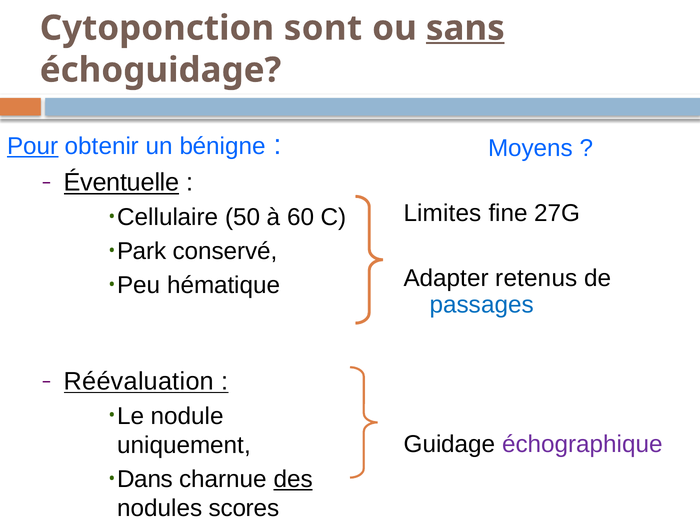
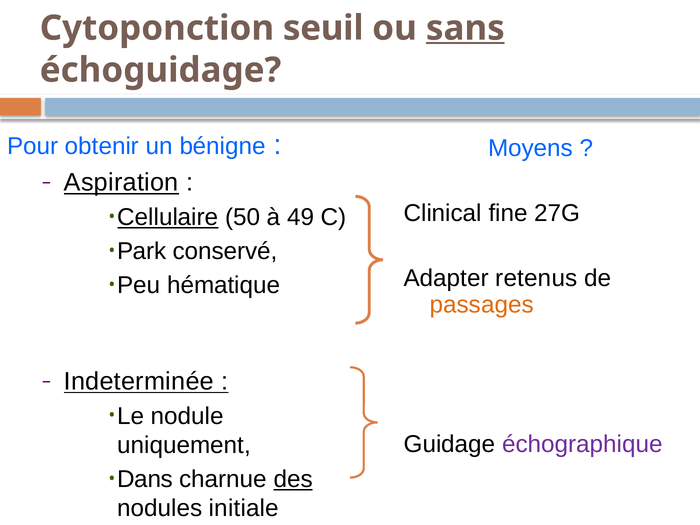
sont: sont -> seuil (323, 28)
Pour underline: present -> none (33, 146)
Éventuelle: Éventuelle -> Aspiration (121, 183)
Limites: Limites -> Clinical (443, 213)
Cellulaire underline: none -> present (168, 217)
60: 60 -> 49 (301, 217)
passages colour: blue -> orange (482, 305)
Réévaluation: Réévaluation -> Indeterminée (139, 381)
scores: scores -> initiale (244, 508)
